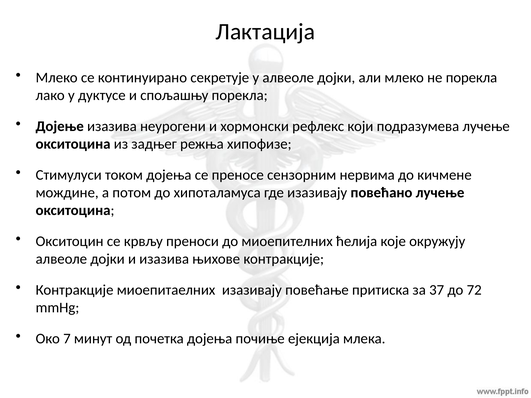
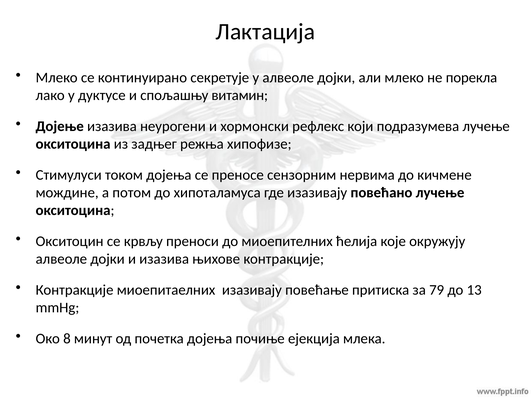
спољашњу порекла: порекла -> витамин (240, 95)
37: 37 -> 79 (437, 290)
72: 72 -> 13 (474, 290)
7: 7 -> 8 (67, 339)
